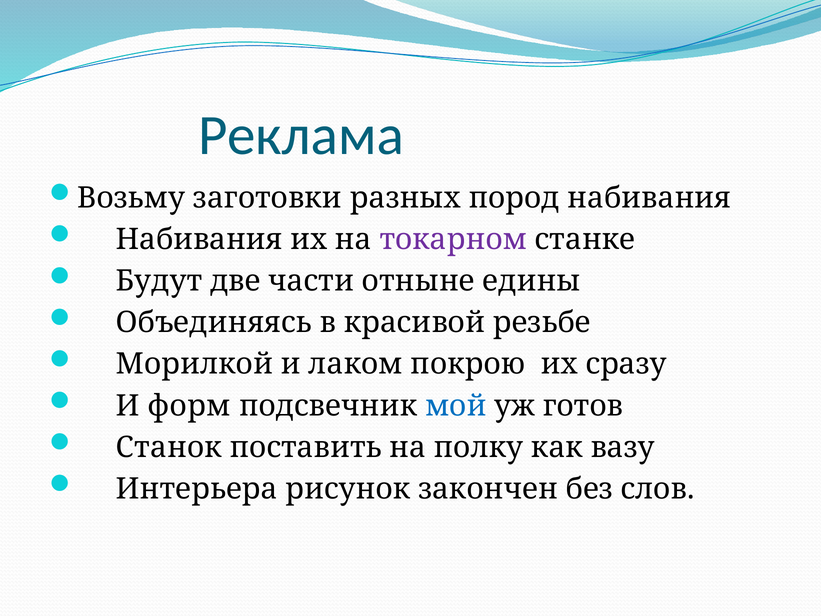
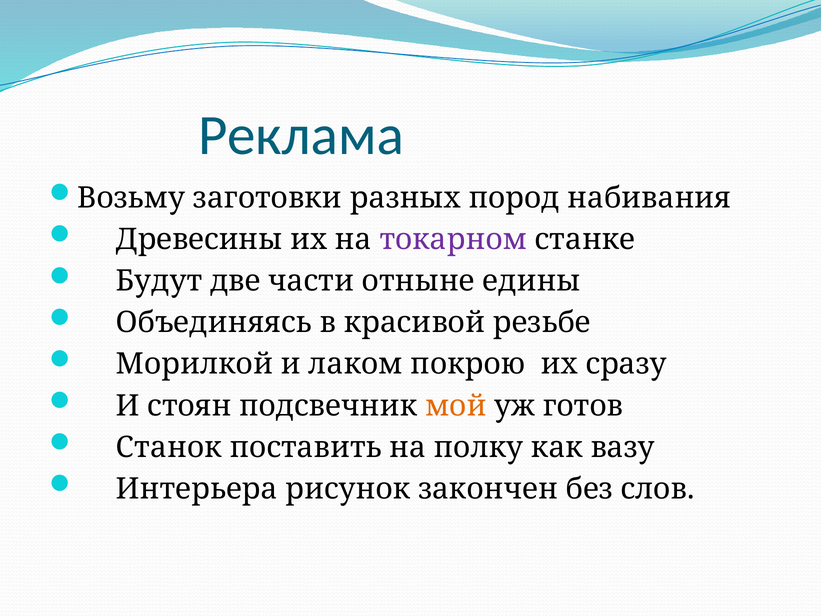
Набивания: Набивания -> Древесины (199, 239)
форм: форм -> стоян (189, 406)
мой colour: blue -> orange (456, 406)
